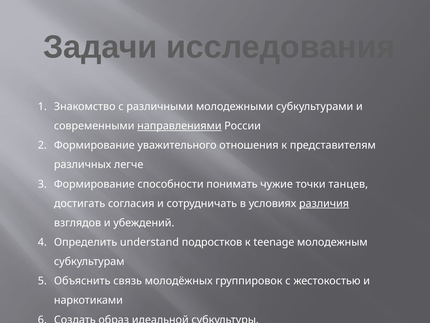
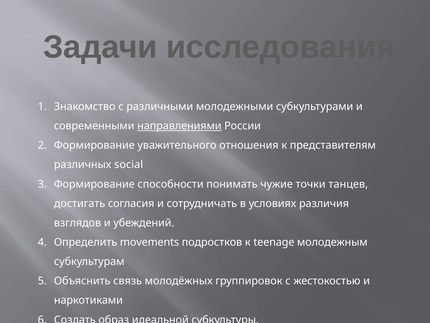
легче: легче -> social (129, 165)
различия underline: present -> none (324, 203)
understand: understand -> movements (150, 242)
